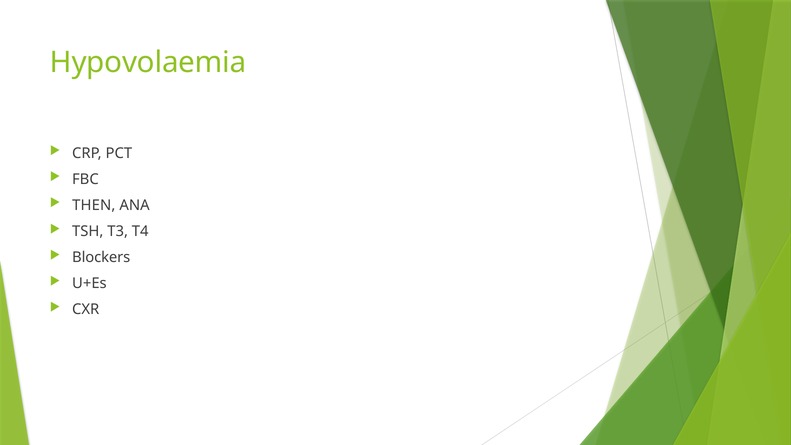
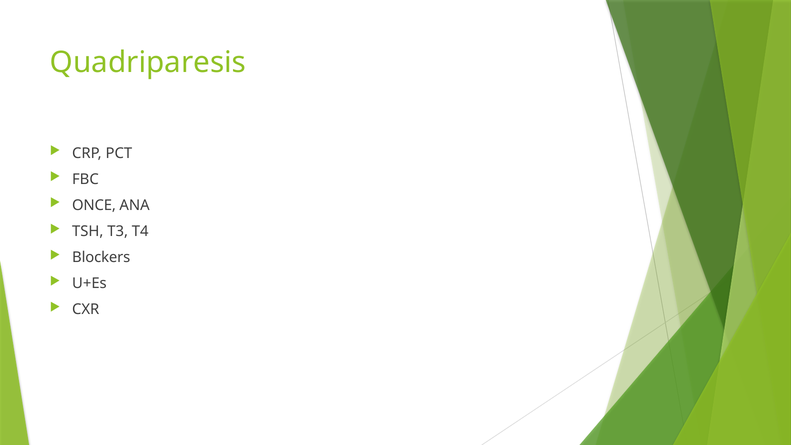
Hypovolaemia: Hypovolaemia -> Quadriparesis (148, 62)
THEN: THEN -> ONCE (94, 205)
